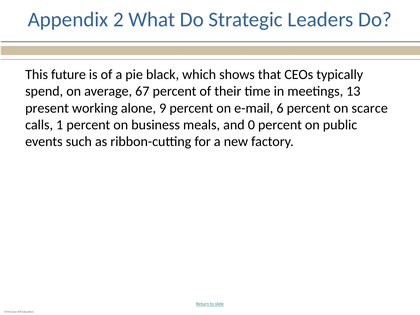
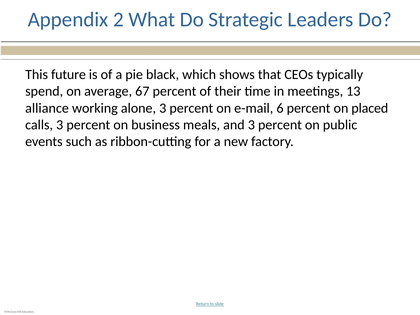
present: present -> alliance (47, 108)
alone 9: 9 -> 3 (163, 108)
scarce: scarce -> placed (370, 108)
calls 1: 1 -> 3 (60, 125)
and 0: 0 -> 3 (251, 125)
